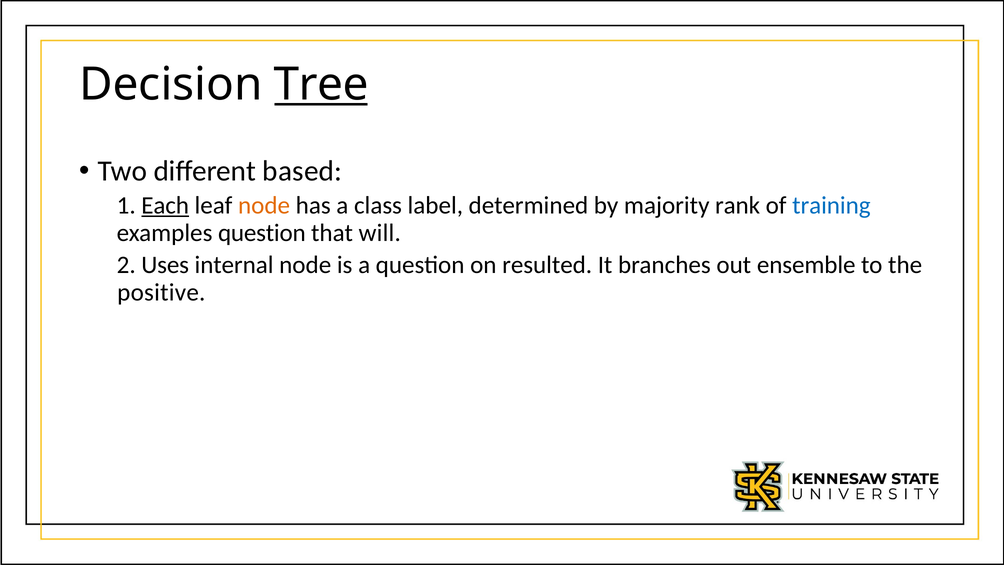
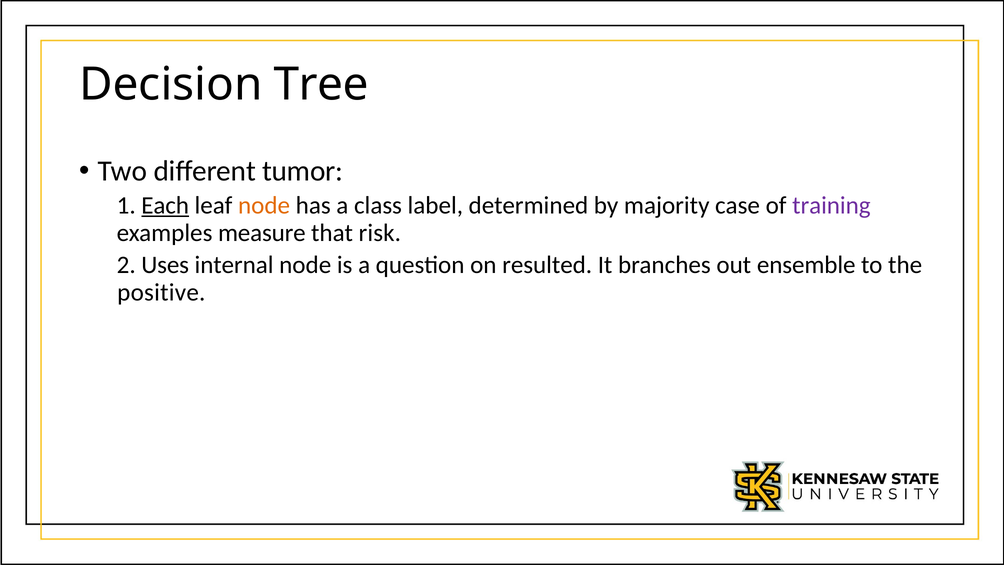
Tree underline: present -> none (321, 84)
based: based -> tumor (303, 171)
rank: rank -> case (737, 206)
training colour: blue -> purple (831, 206)
examples question: question -> measure (262, 233)
will: will -> risk (380, 233)
